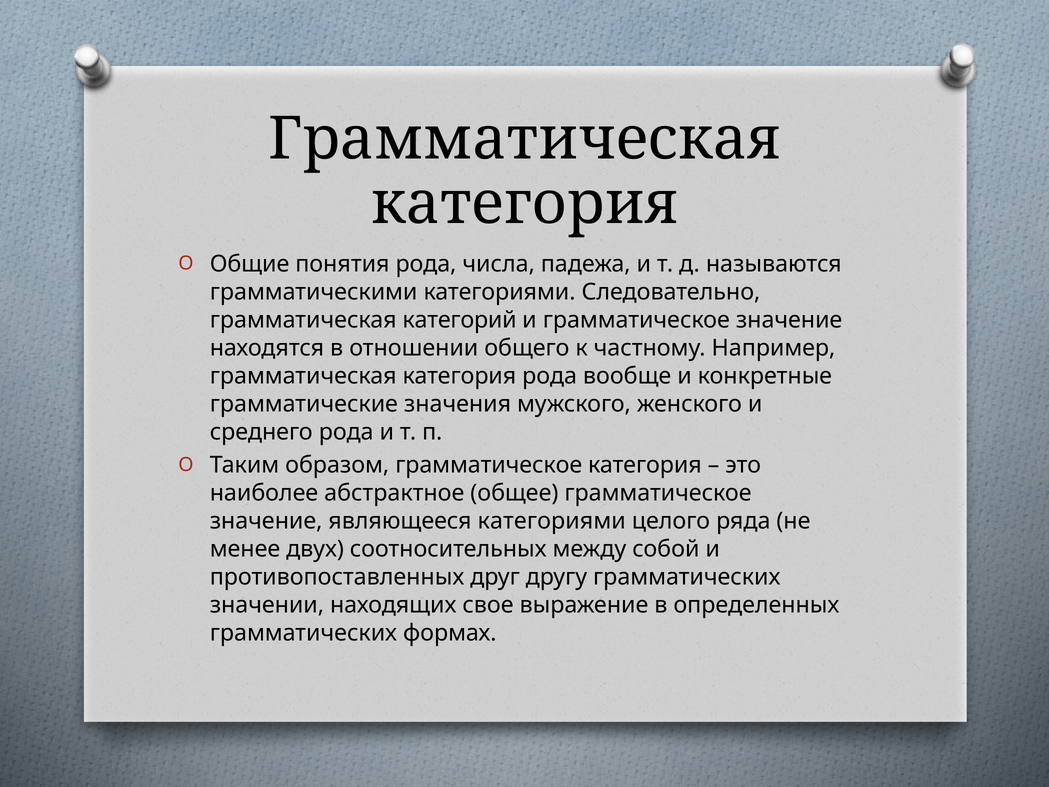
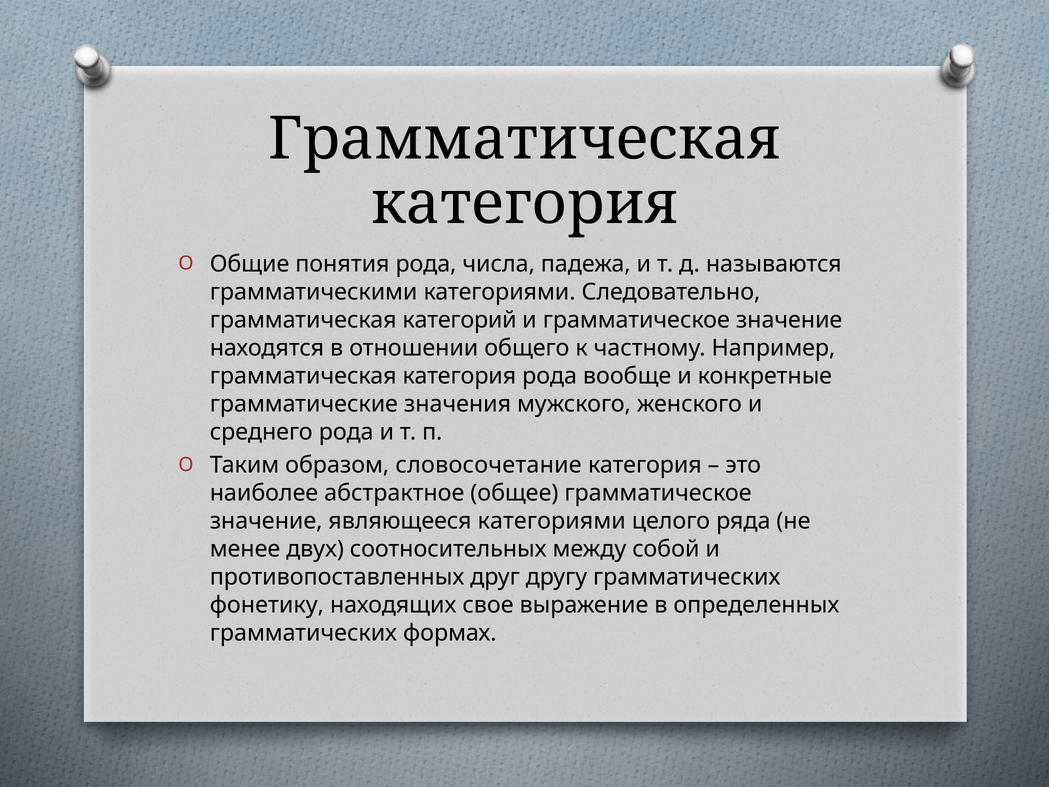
образом грамматическое: грамматическое -> словосочетание (489, 465)
значении: значении -> фонетику (267, 605)
